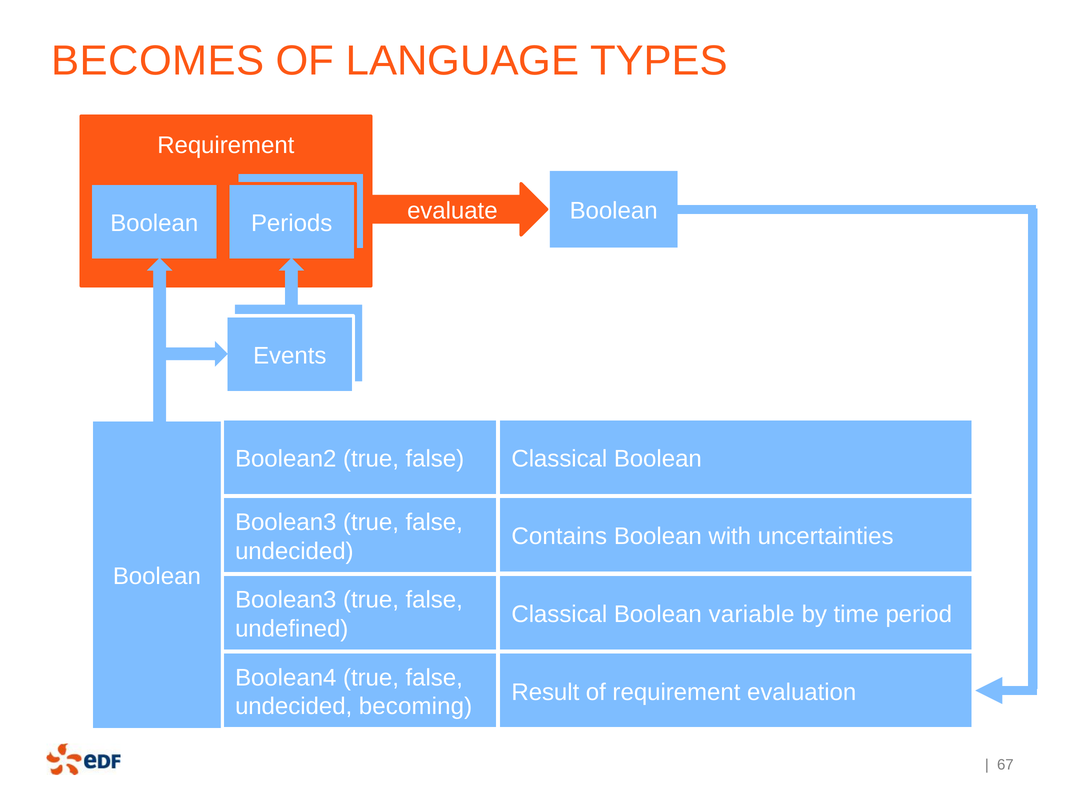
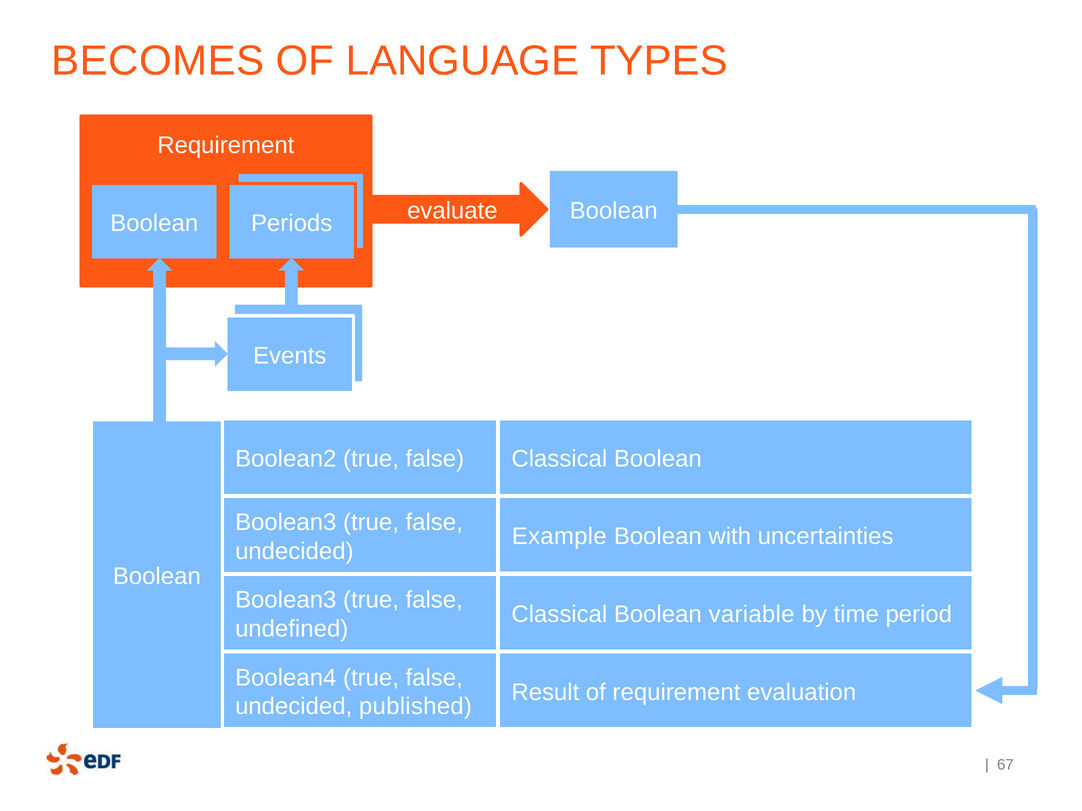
Contains: Contains -> Example (559, 537)
becoming: becoming -> published (415, 707)
